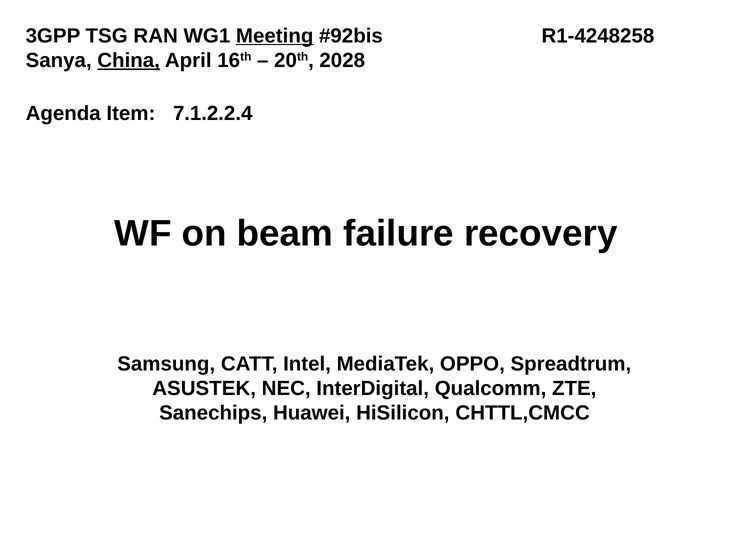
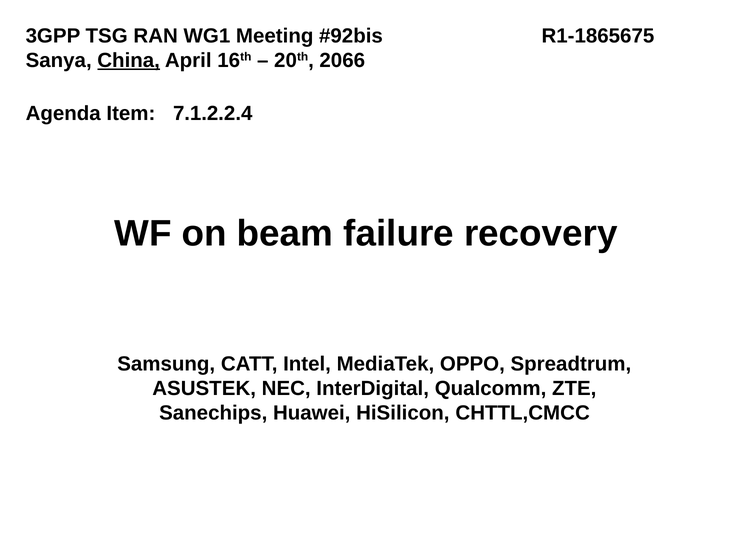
Meeting underline: present -> none (275, 36)
R1-4248258: R1-4248258 -> R1-1865675 (598, 36)
2028: 2028 -> 2066 (342, 60)
